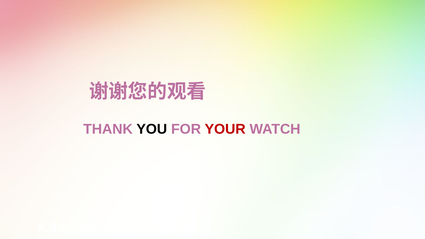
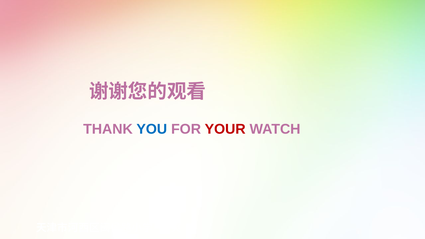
YOU colour: black -> blue (152, 129)
